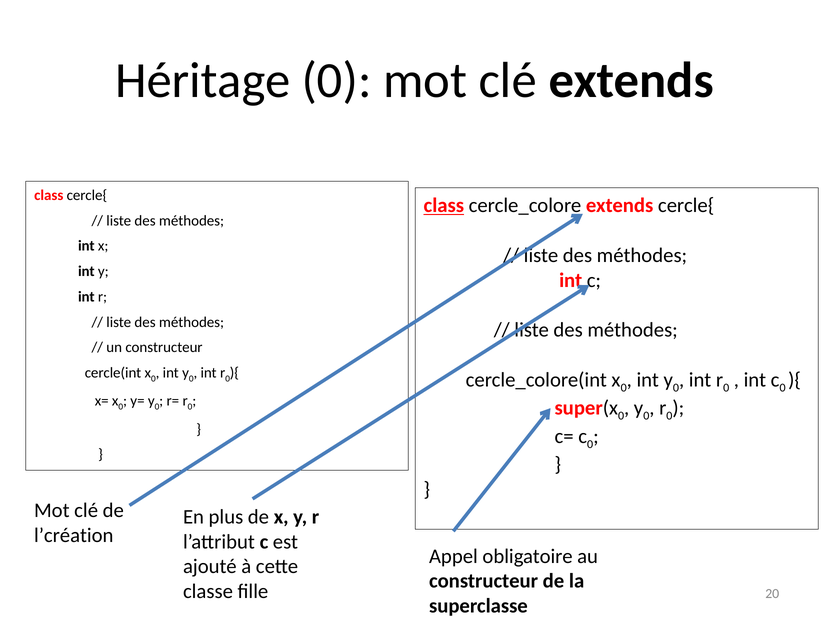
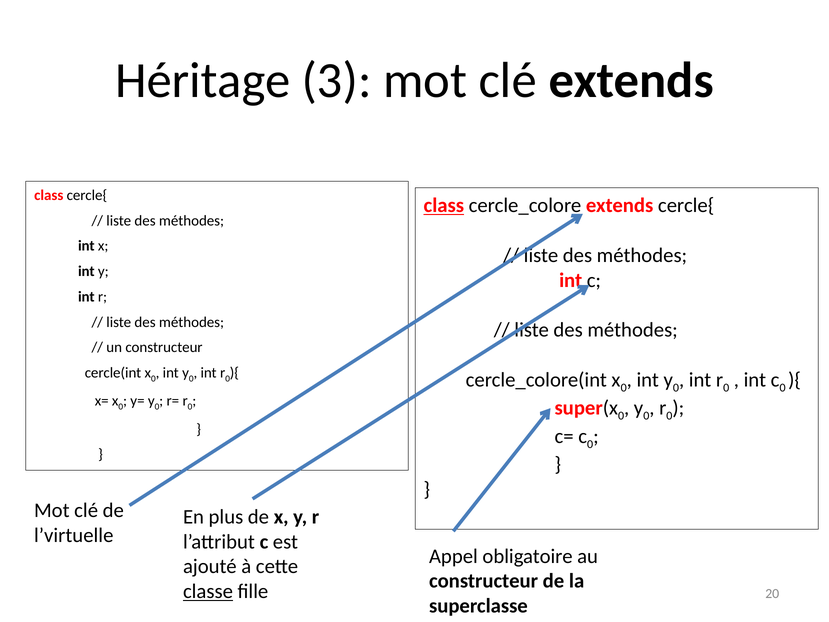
Héritage 0: 0 -> 3 (337, 80)
l’création: l’création -> l’virtuelle (74, 535)
classe underline: none -> present (208, 591)
